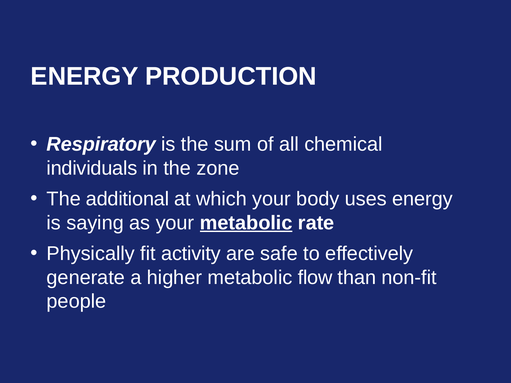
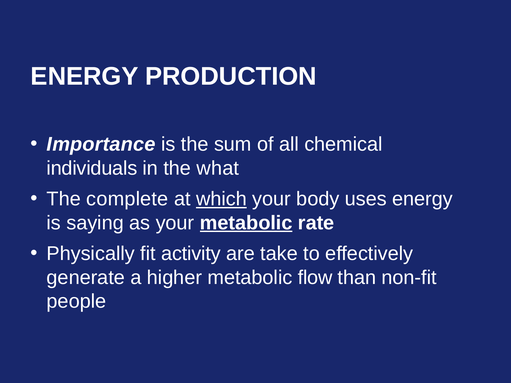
Respiratory: Respiratory -> Importance (101, 145)
zone: zone -> what (218, 168)
additional: additional -> complete (127, 199)
which underline: none -> present (221, 199)
safe: safe -> take (279, 254)
